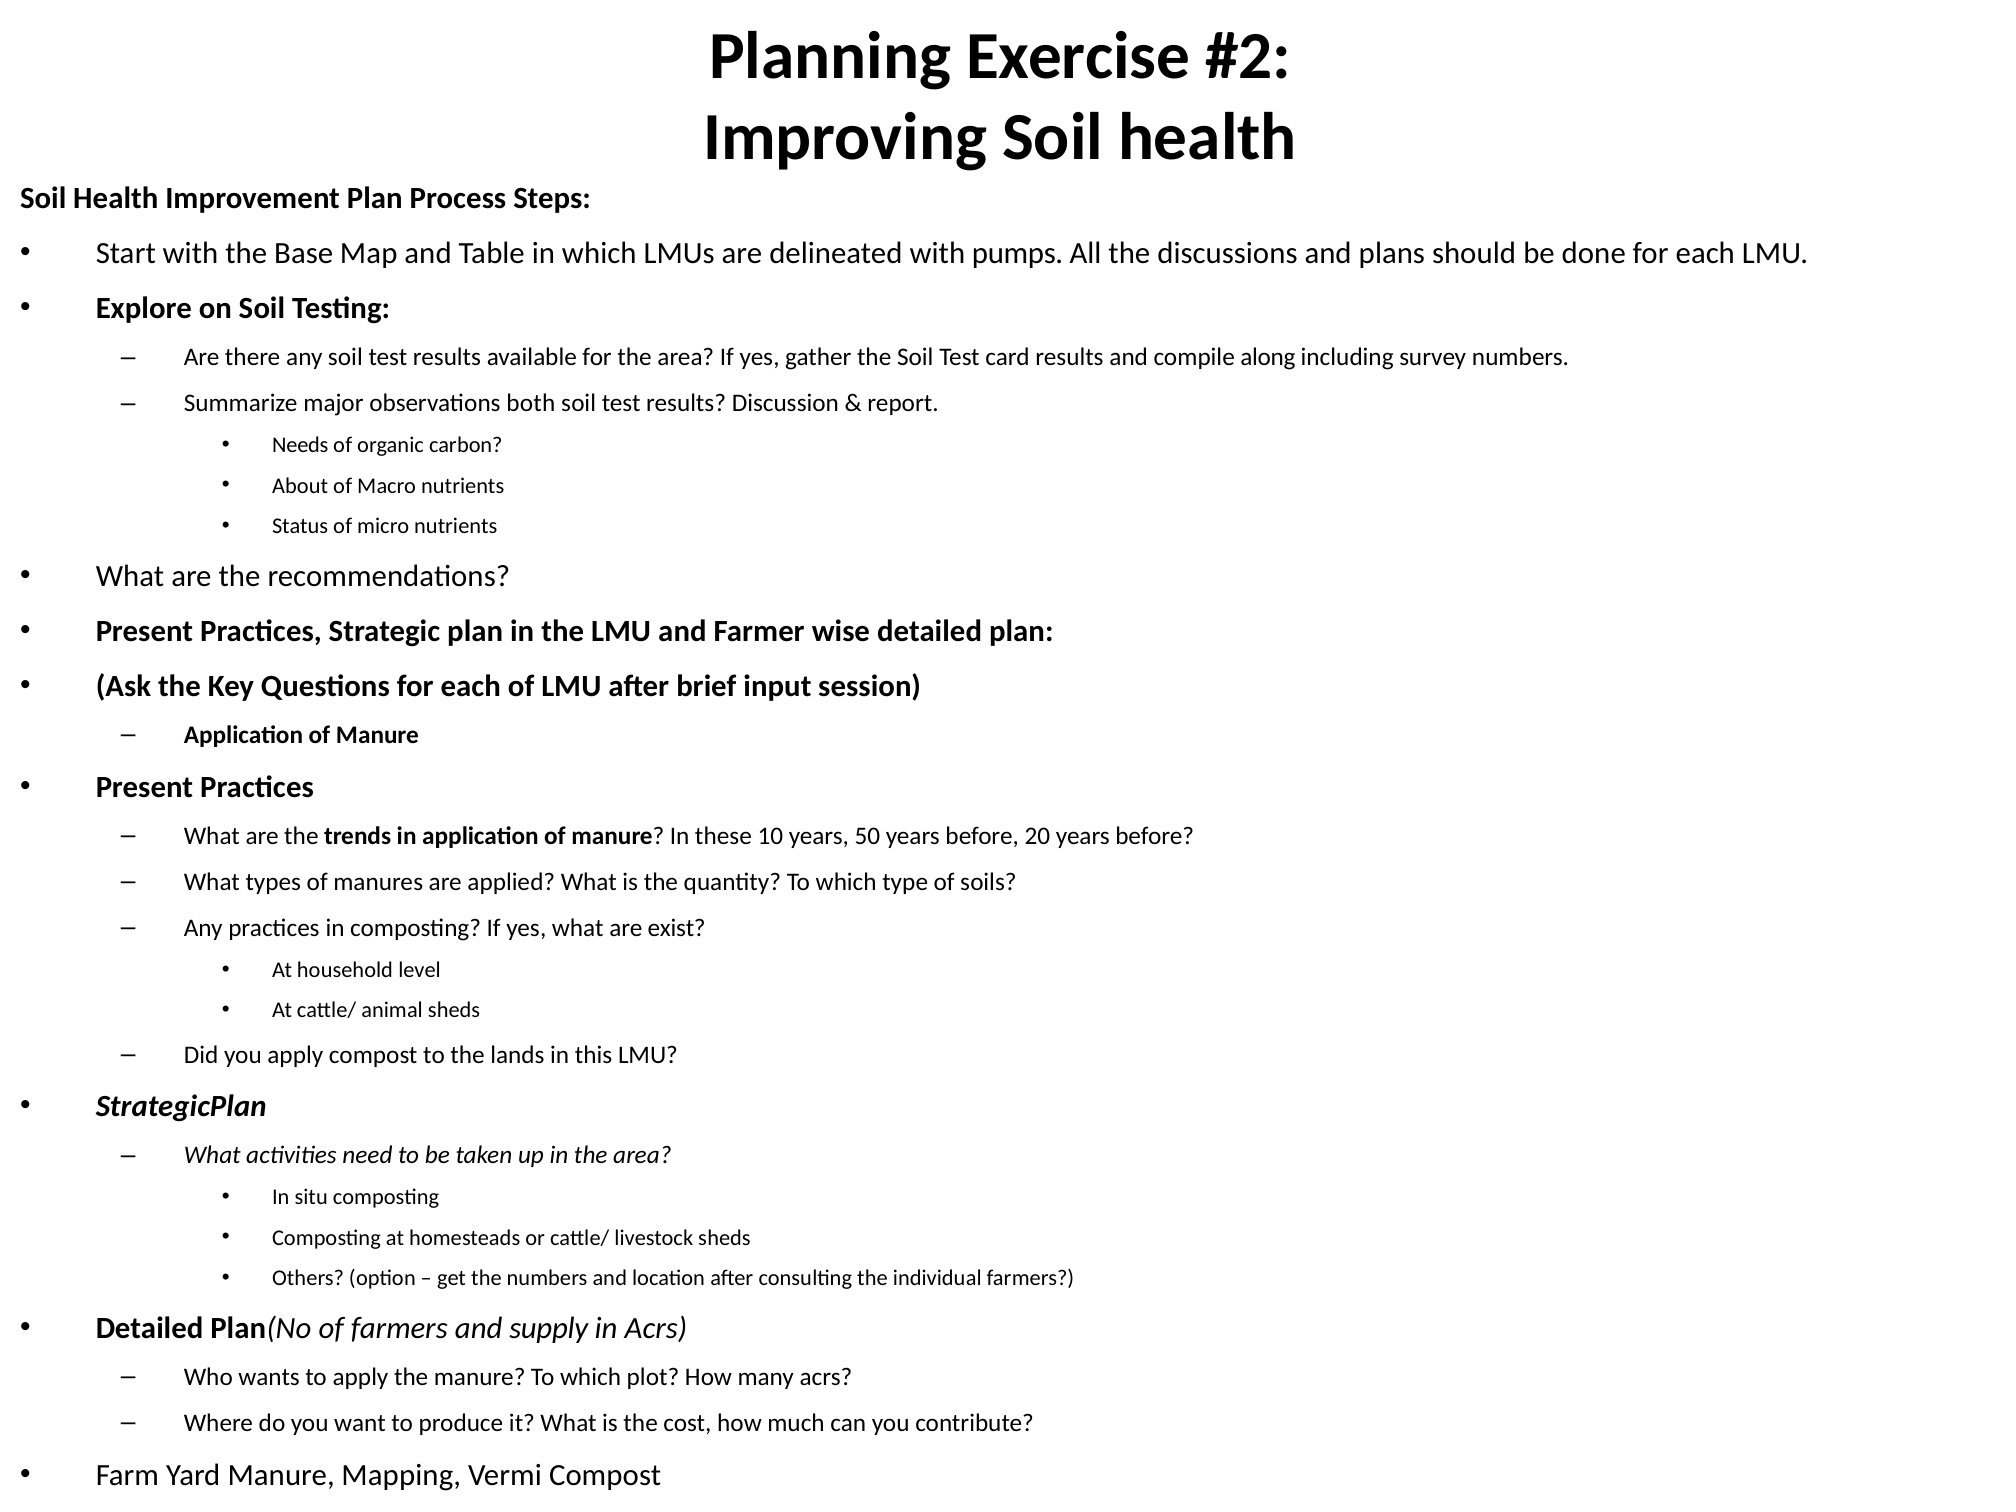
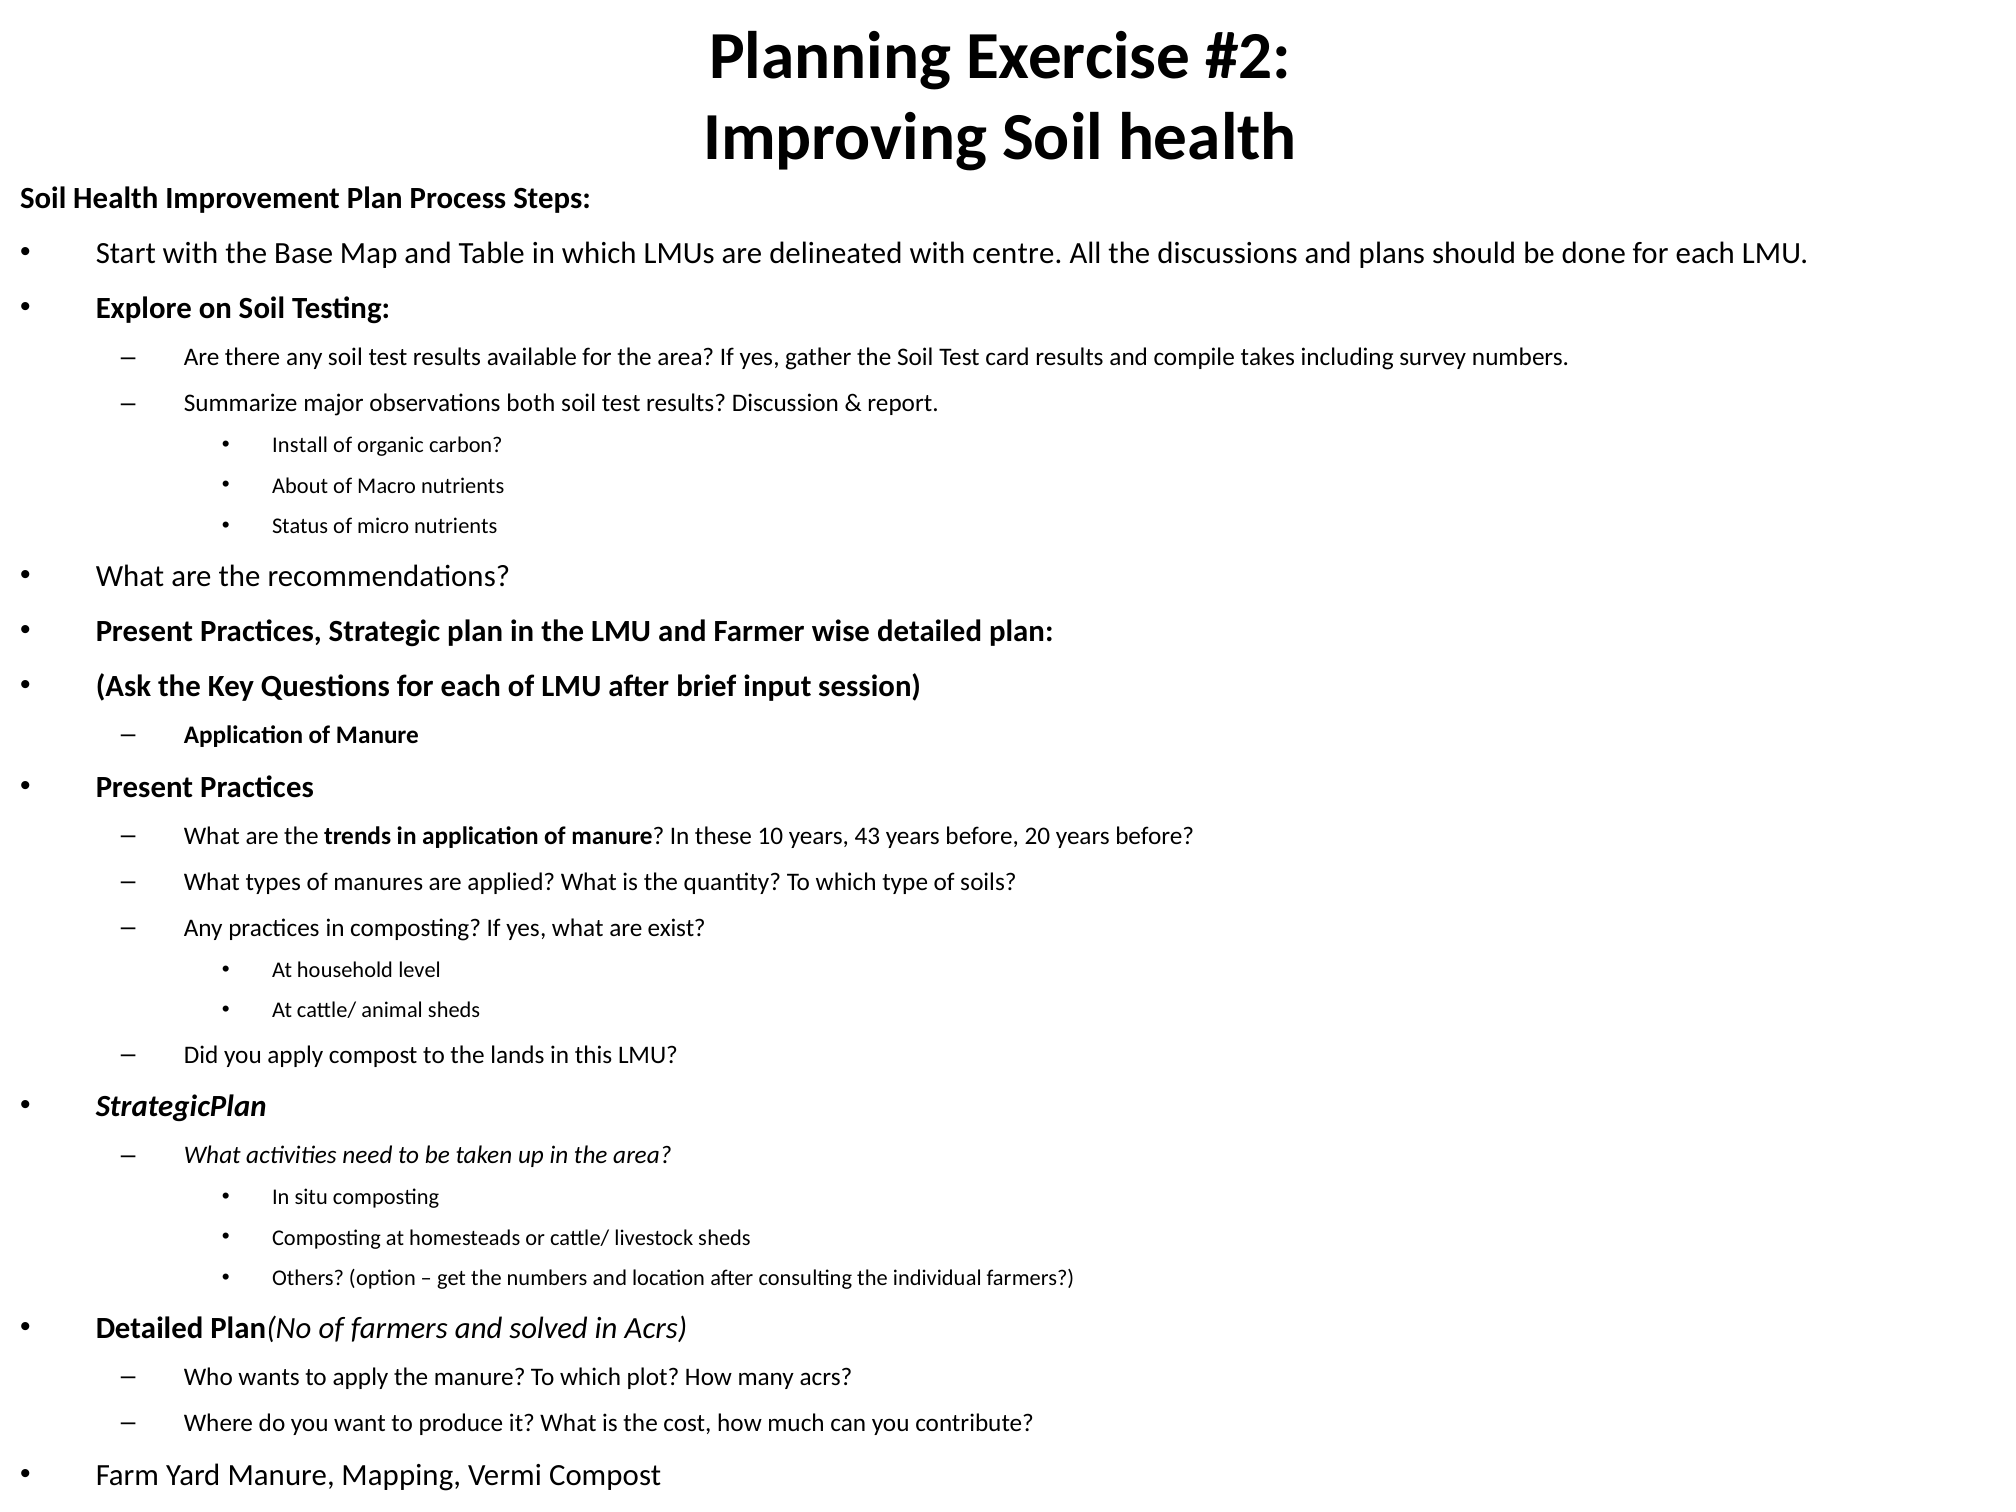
pumps: pumps -> centre (1017, 254)
along: along -> takes (1268, 358)
Needs: Needs -> Install (300, 445)
50: 50 -> 43 (867, 836)
supply: supply -> solved (549, 1328)
